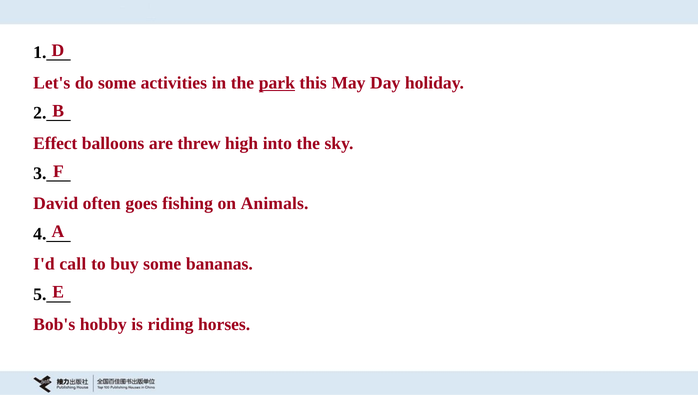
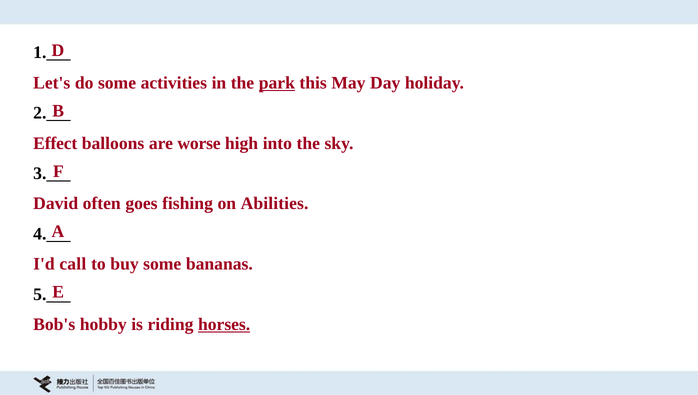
threw: threw -> worse (199, 143)
Animals: Animals -> Abilities (275, 204)
horses underline: none -> present (224, 324)
